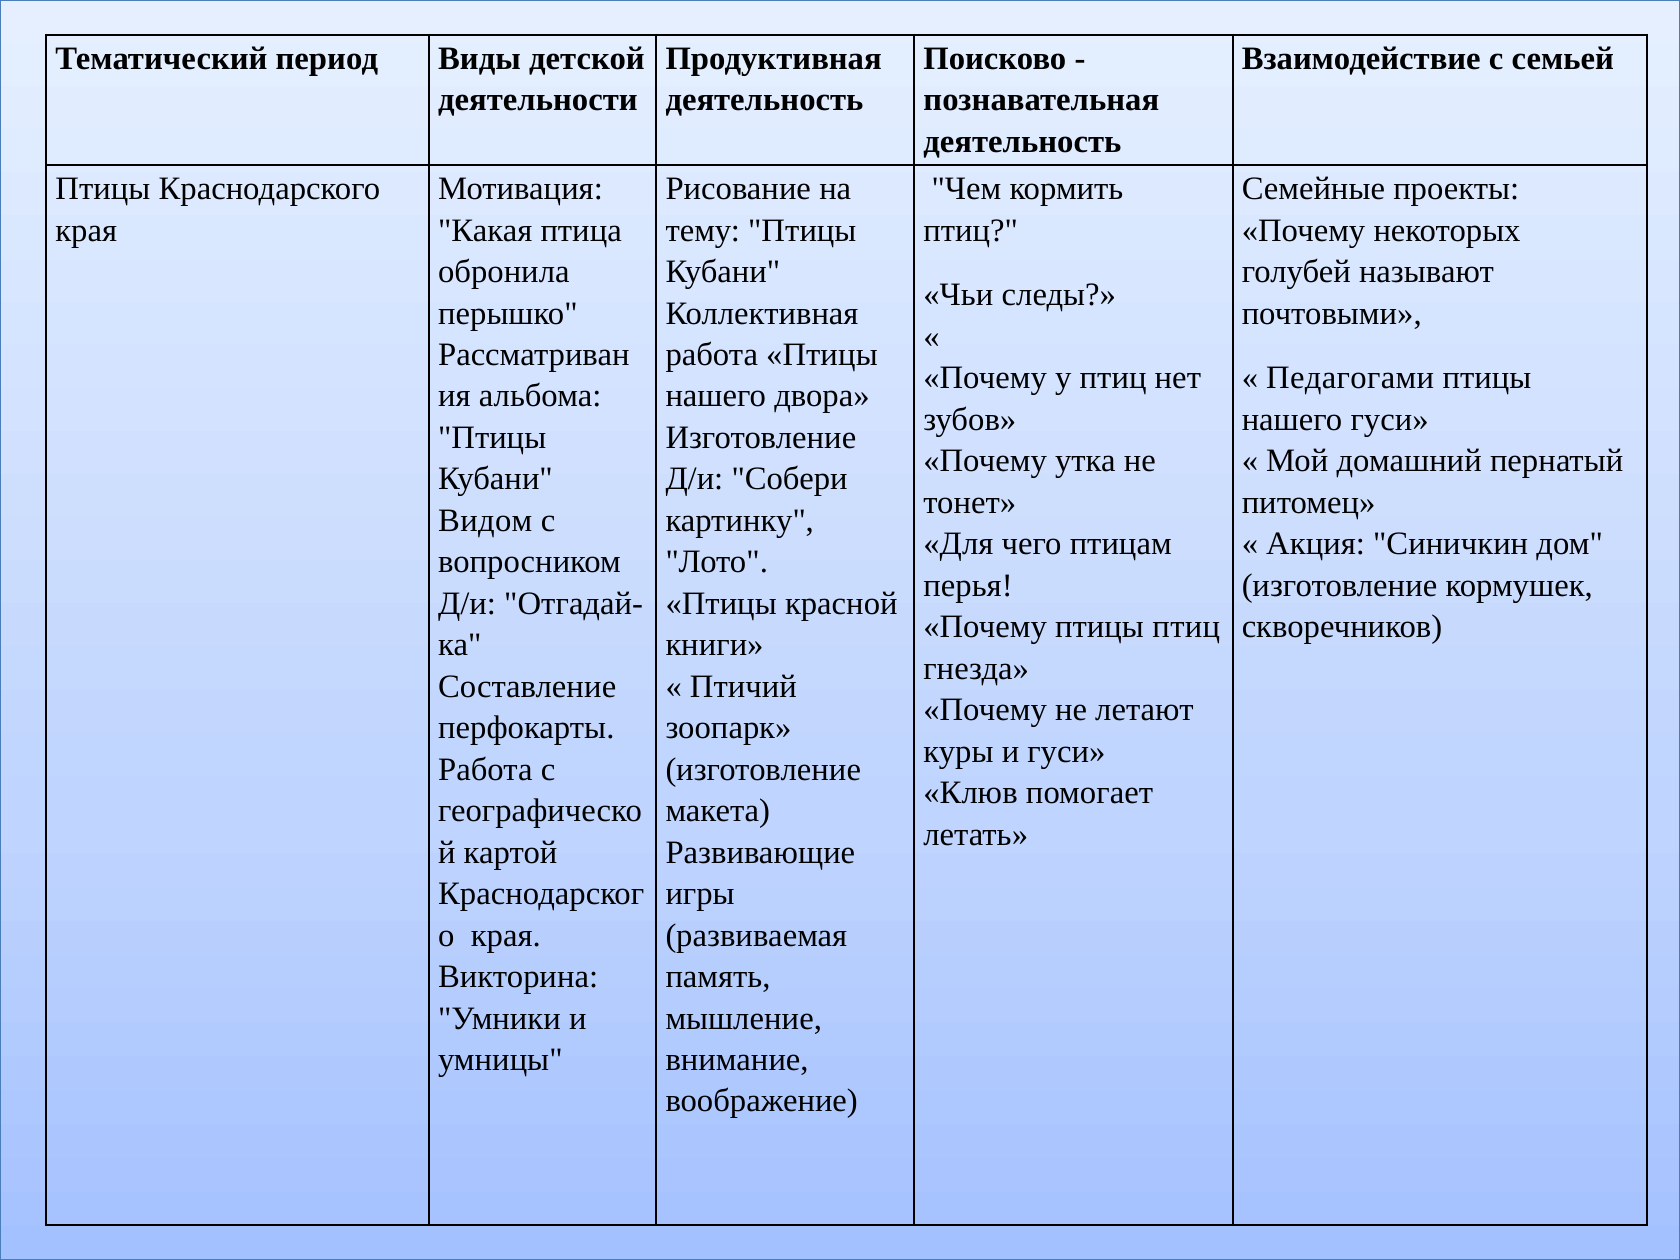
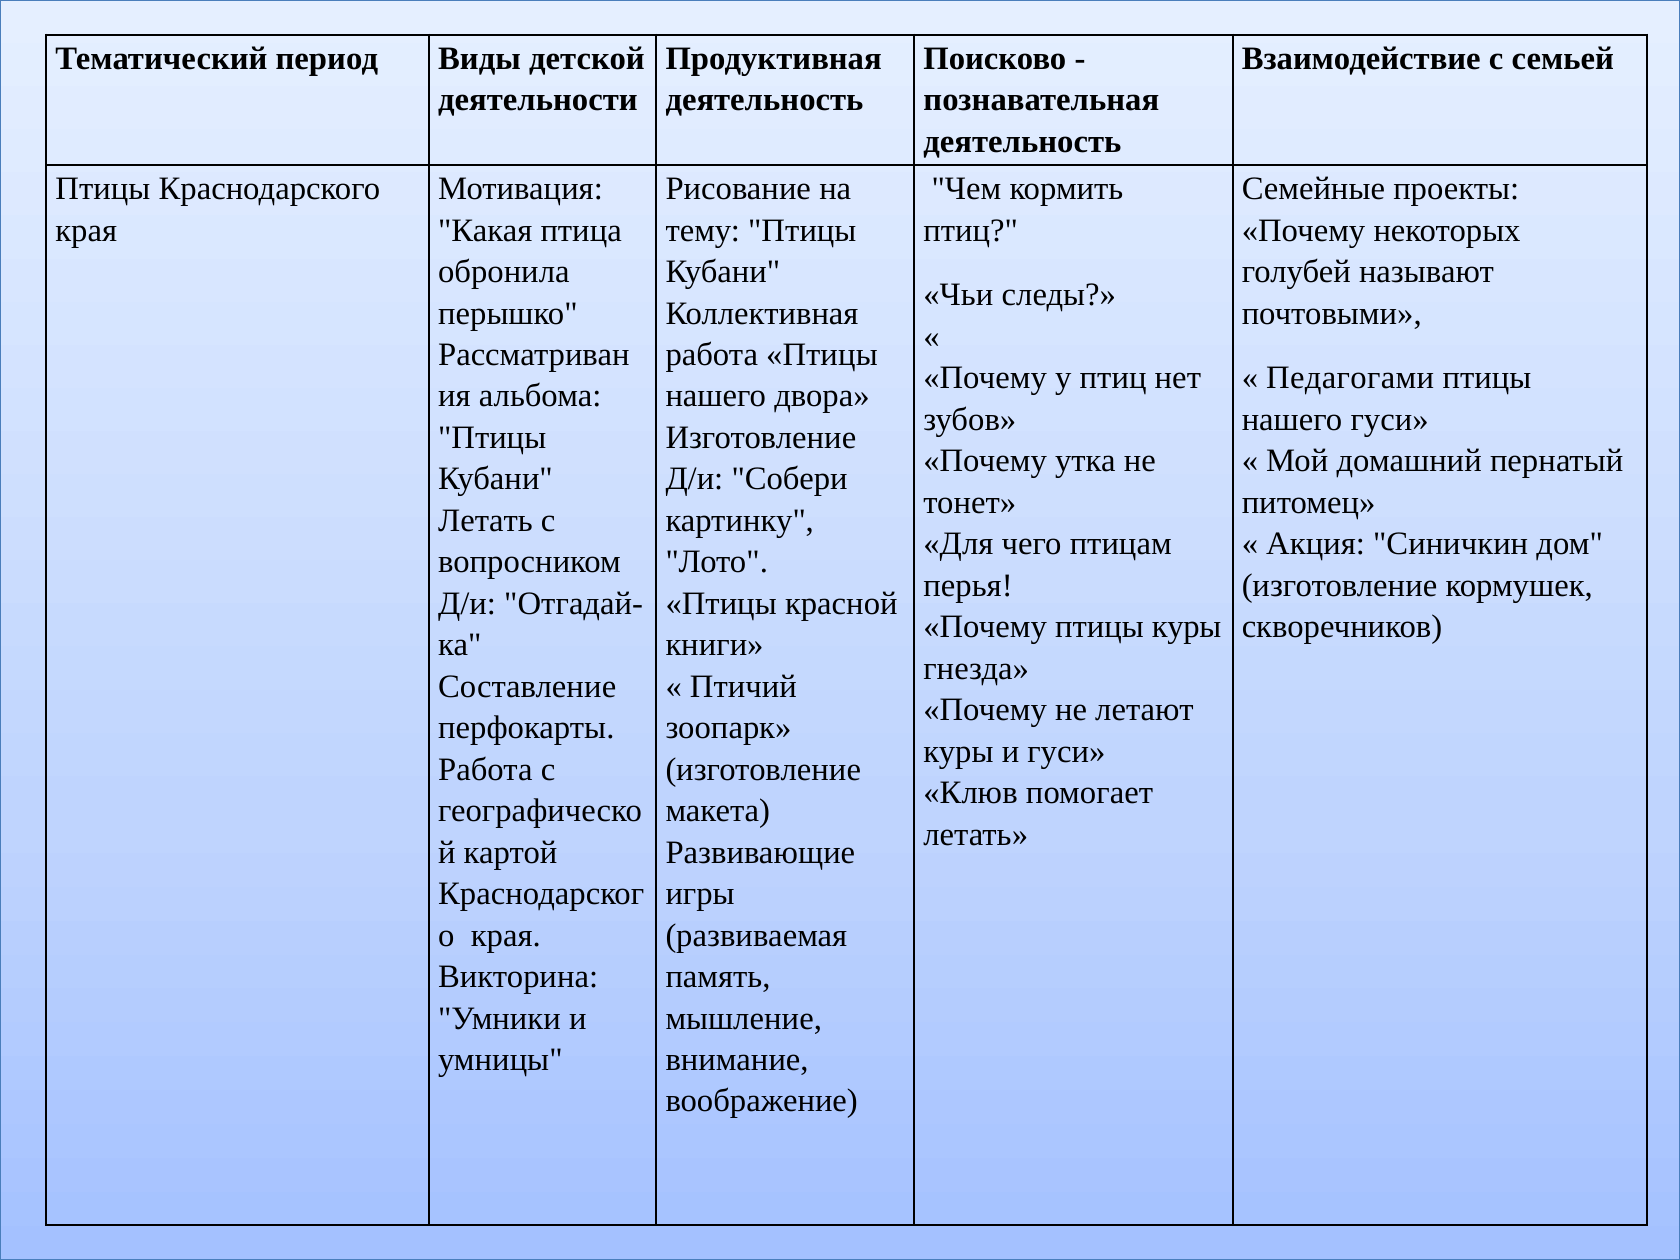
Видом: Видом -> Летать (485, 521)
птицы птиц: птиц -> куры (1187, 627)
